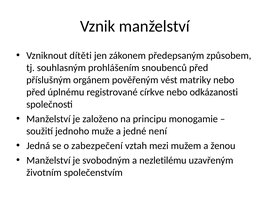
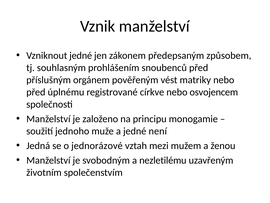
Vzniknout dítěti: dítěti -> jedné (81, 55)
odkázanosti: odkázanosti -> osvojencem (214, 92)
zabezpečení: zabezpečení -> jednorázové (97, 145)
